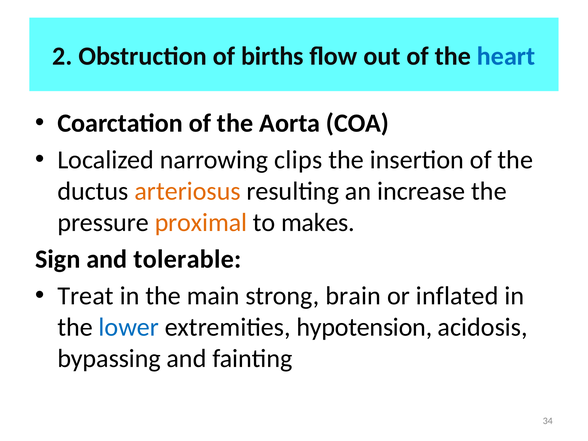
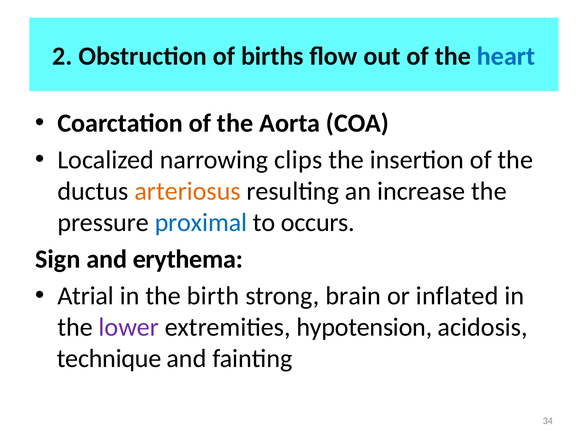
proximal colour: orange -> blue (201, 223)
makes: makes -> occurs (318, 223)
tolerable: tolerable -> erythema (188, 259)
Treat: Treat -> Atrial (86, 296)
main: main -> birth (213, 296)
lower colour: blue -> purple (129, 327)
bypassing: bypassing -> technique (109, 359)
